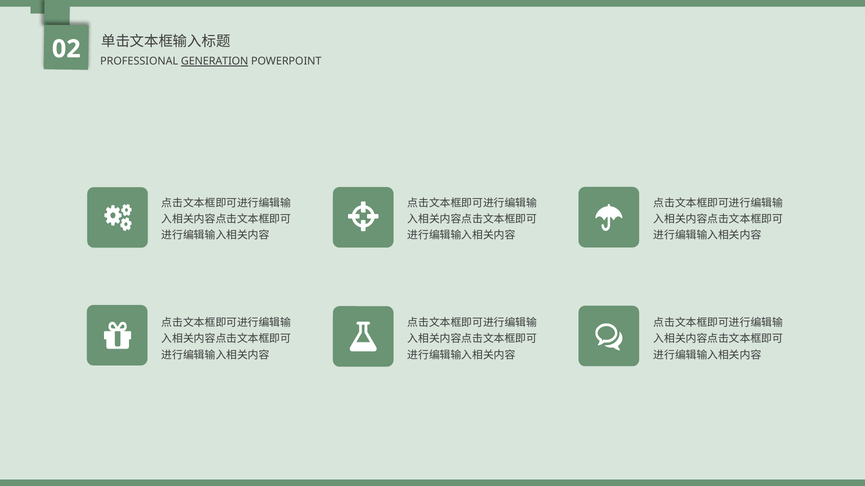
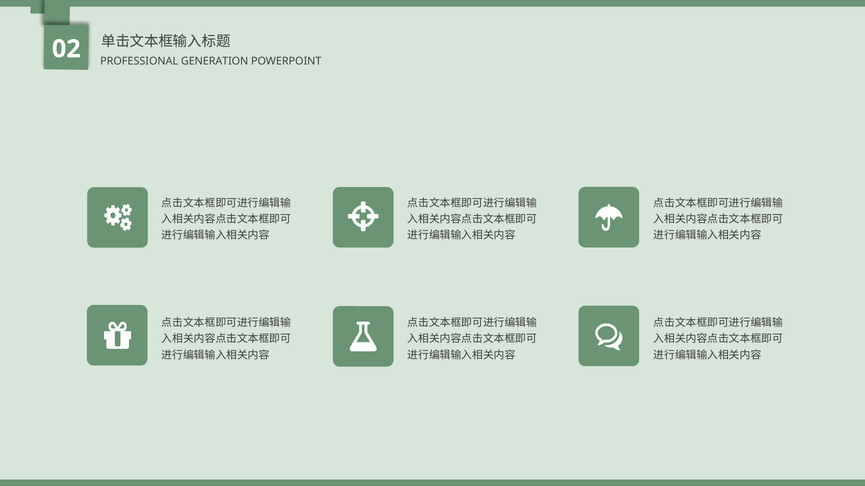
GENERATION underline: present -> none (215, 61)
